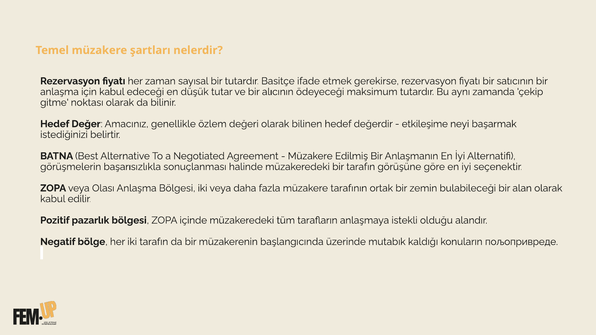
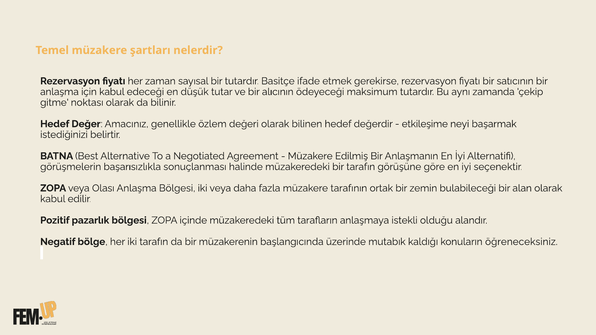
пољопривреде: пољопривреде -> öğreneceksiniz (521, 242)
